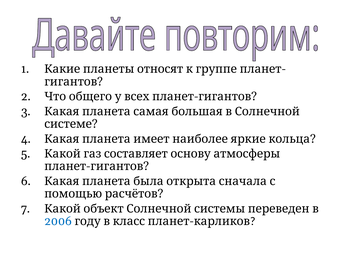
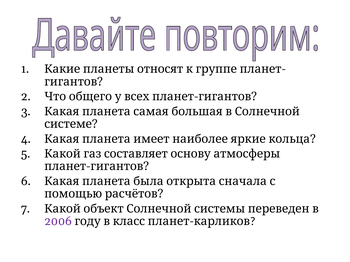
2006 colour: blue -> purple (58, 222)
